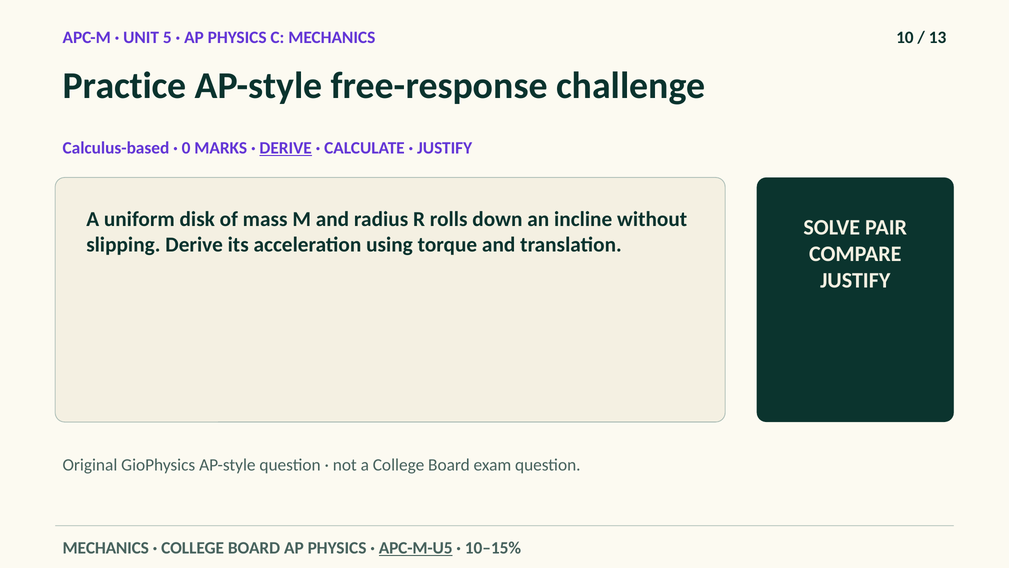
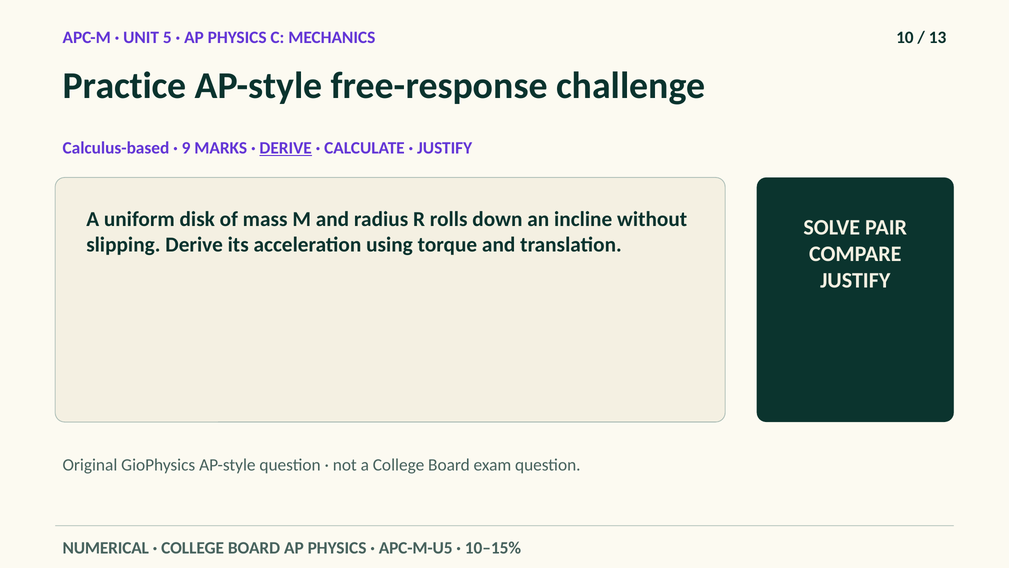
0: 0 -> 9 (186, 148)
MECHANICS: MECHANICS -> NUMERICAL (106, 547)
APC-M-U5 underline: present -> none (416, 547)
